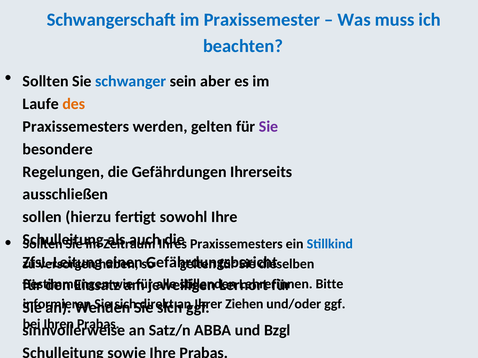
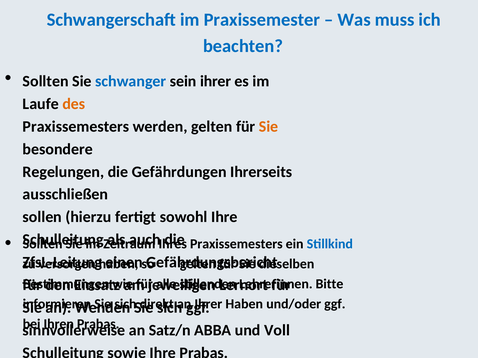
sein aber: aber -> ihrer (216, 81)
Sie colour: purple -> orange (269, 127)
Ziehen: Ziehen -> Haben (244, 304)
Bzgl: Bzgl -> Voll (277, 331)
